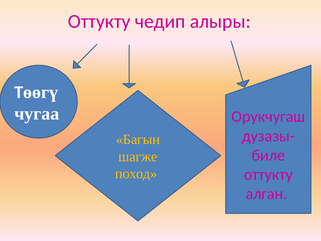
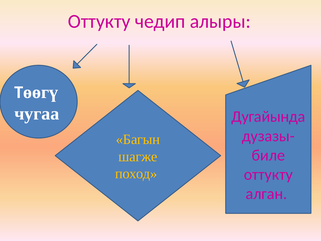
Орукчугаш: Орукчугаш -> Дугайында (268, 117)
